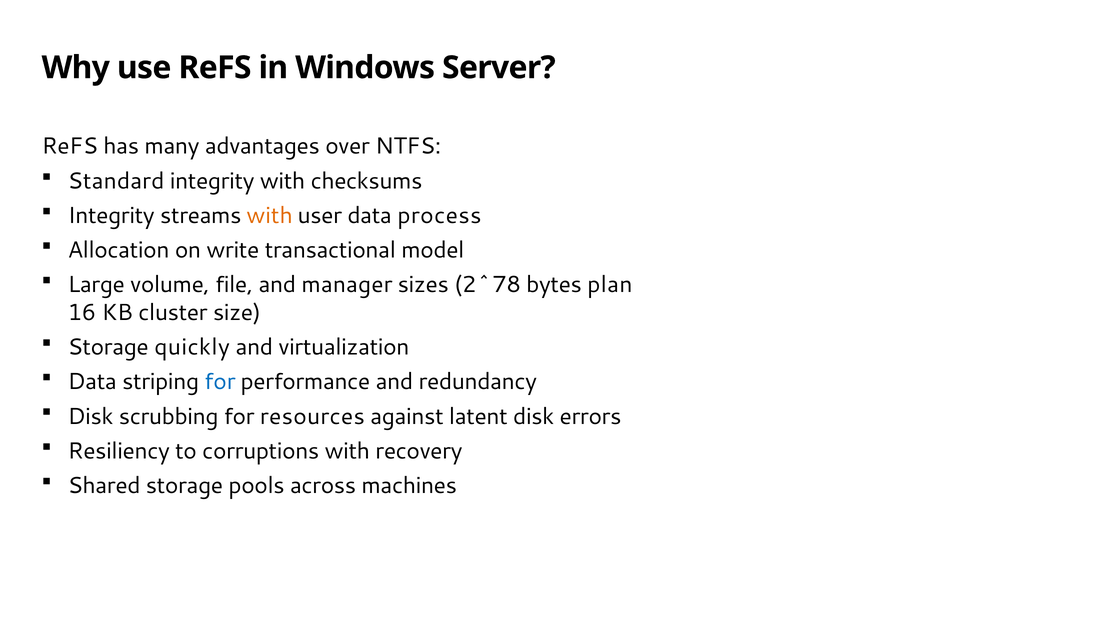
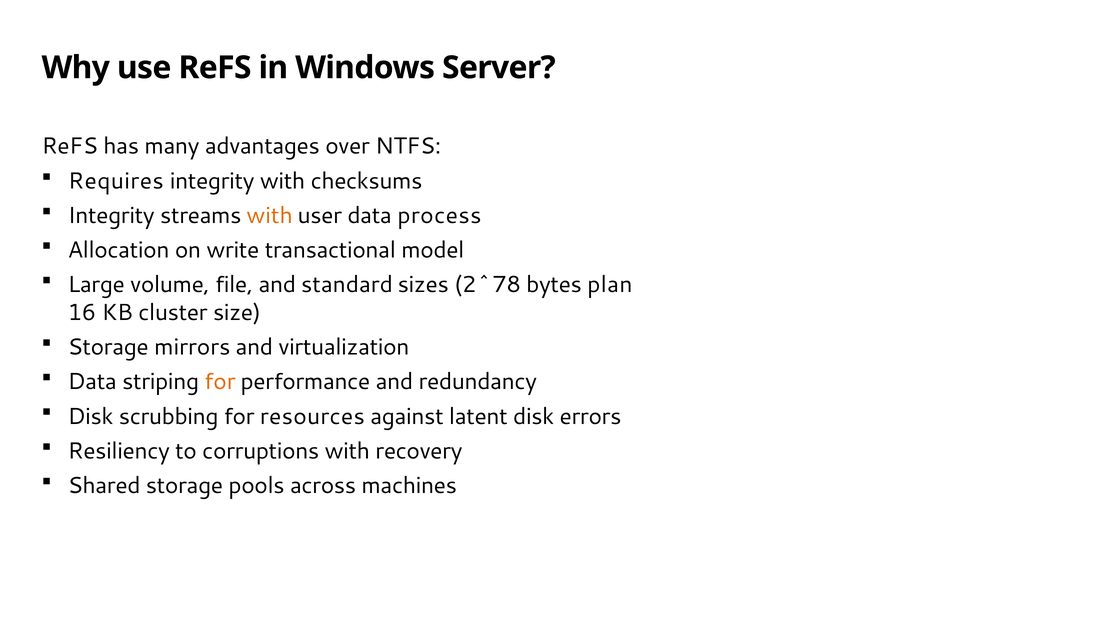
Standard: Standard -> Requires (116, 181)
manager: manager -> standard (347, 285)
quickly: quickly -> mirrors (192, 347)
for colour: blue -> orange (220, 382)
